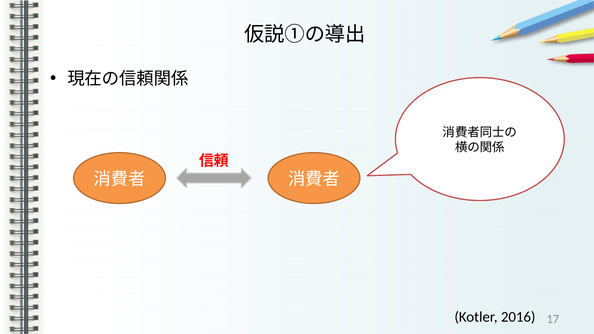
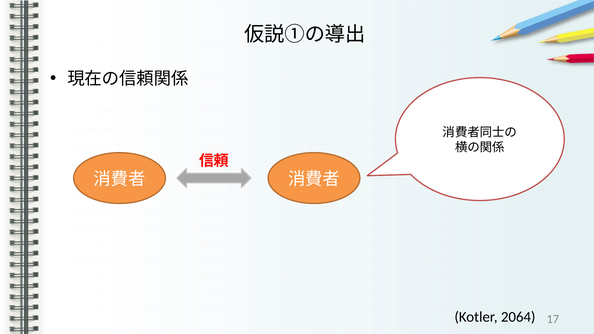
2016: 2016 -> 2064 (518, 317)
